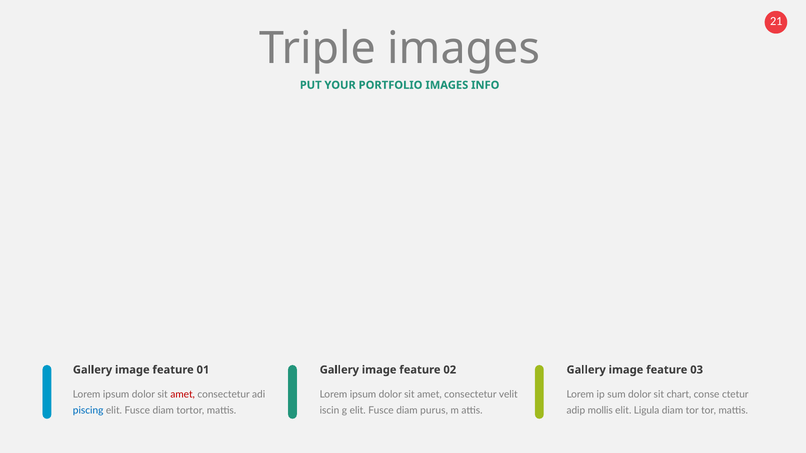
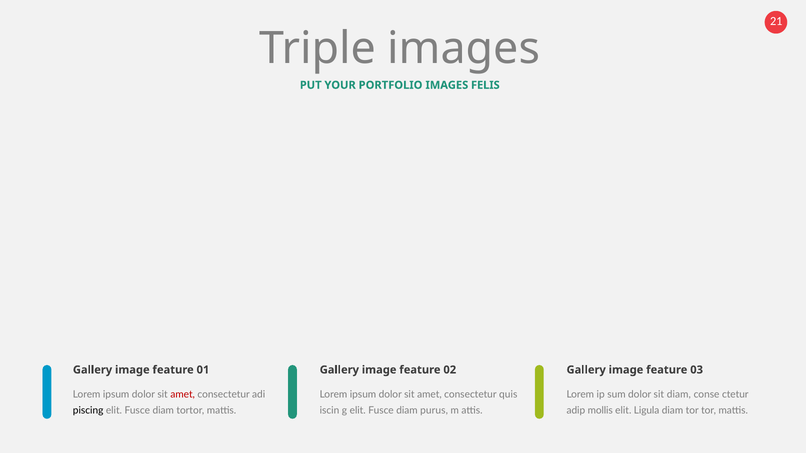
INFO: INFO -> FELIS (485, 85)
velit: velit -> quis (508, 395)
sit chart: chart -> diam (679, 395)
piscing colour: blue -> black (88, 411)
